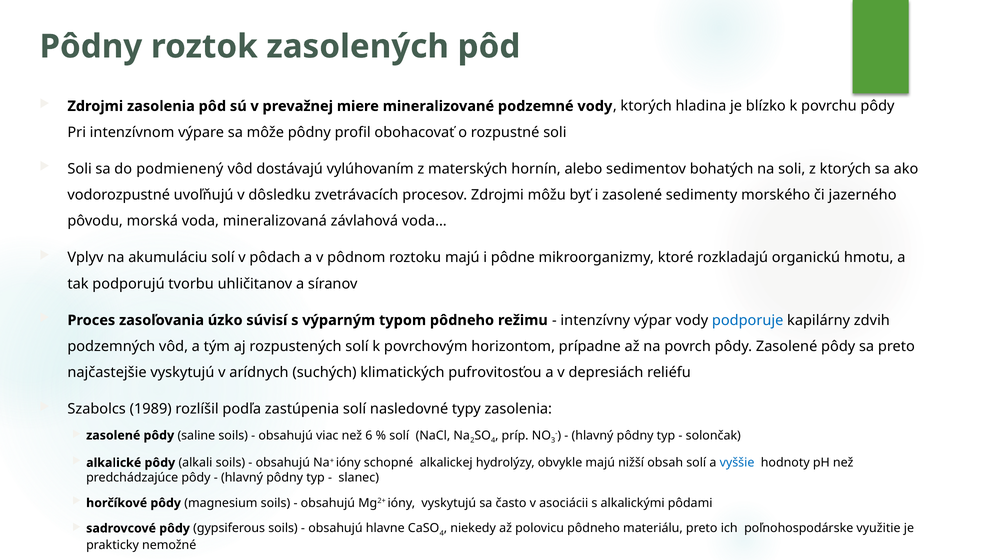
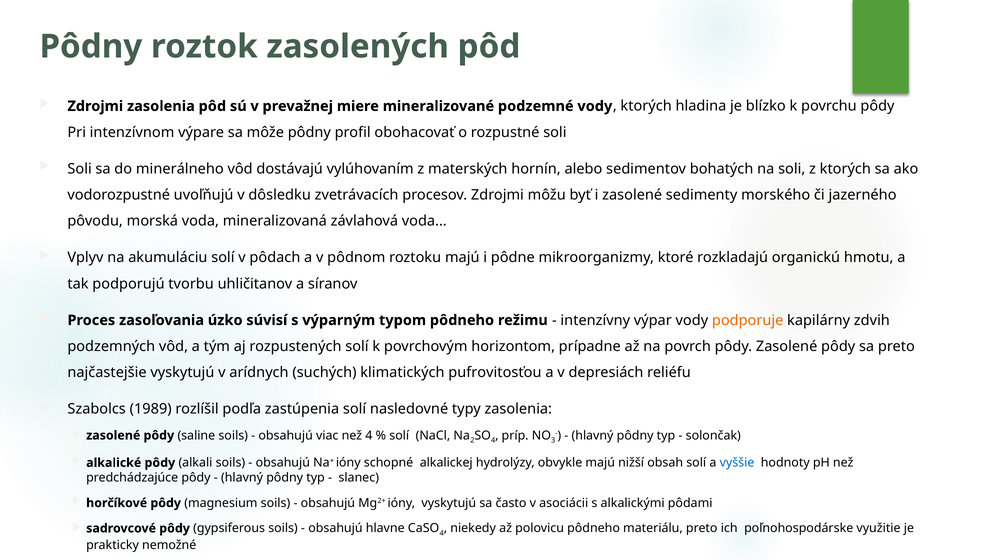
podmienený: podmienený -> minerálneho (180, 169)
podporuje colour: blue -> orange (748, 320)
než 6: 6 -> 4 (369, 436)
